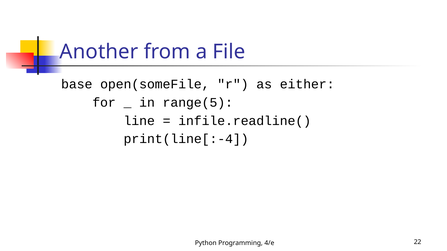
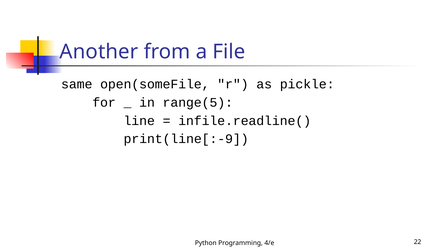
base: base -> same (77, 84)
either: either -> pickle (307, 84)
print(line[:-4: print(line[:-4 -> print(line[:-9 (186, 139)
